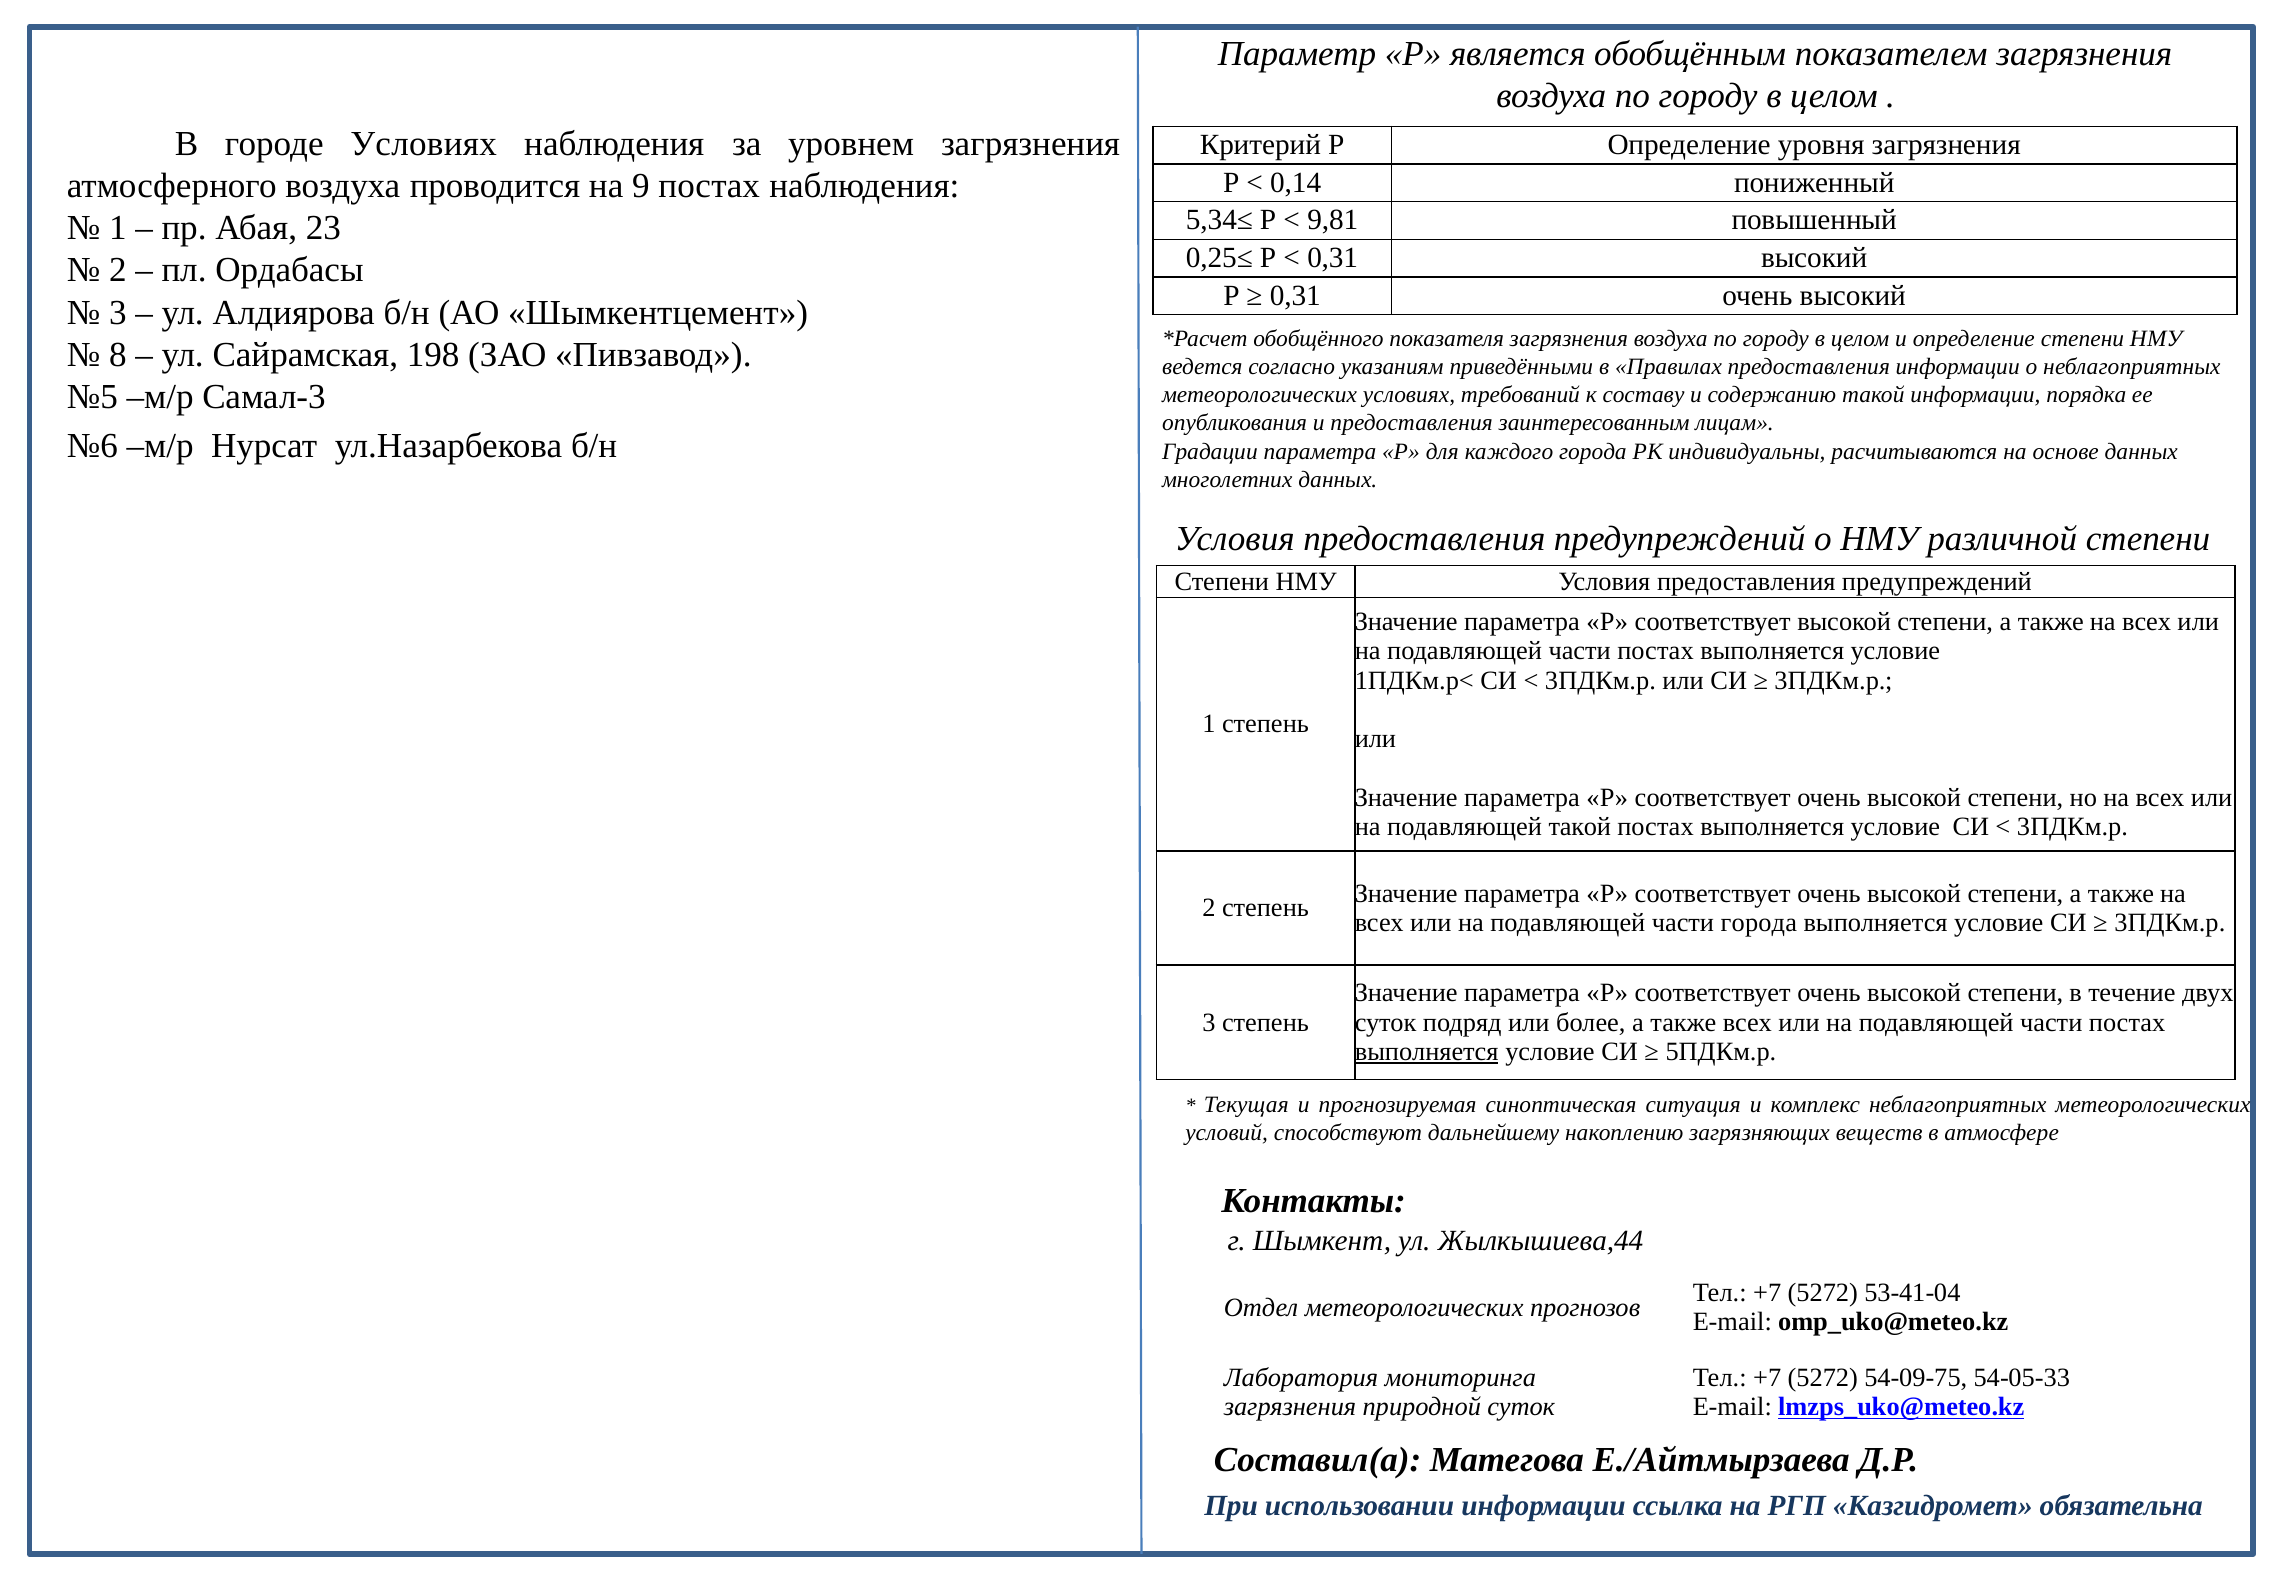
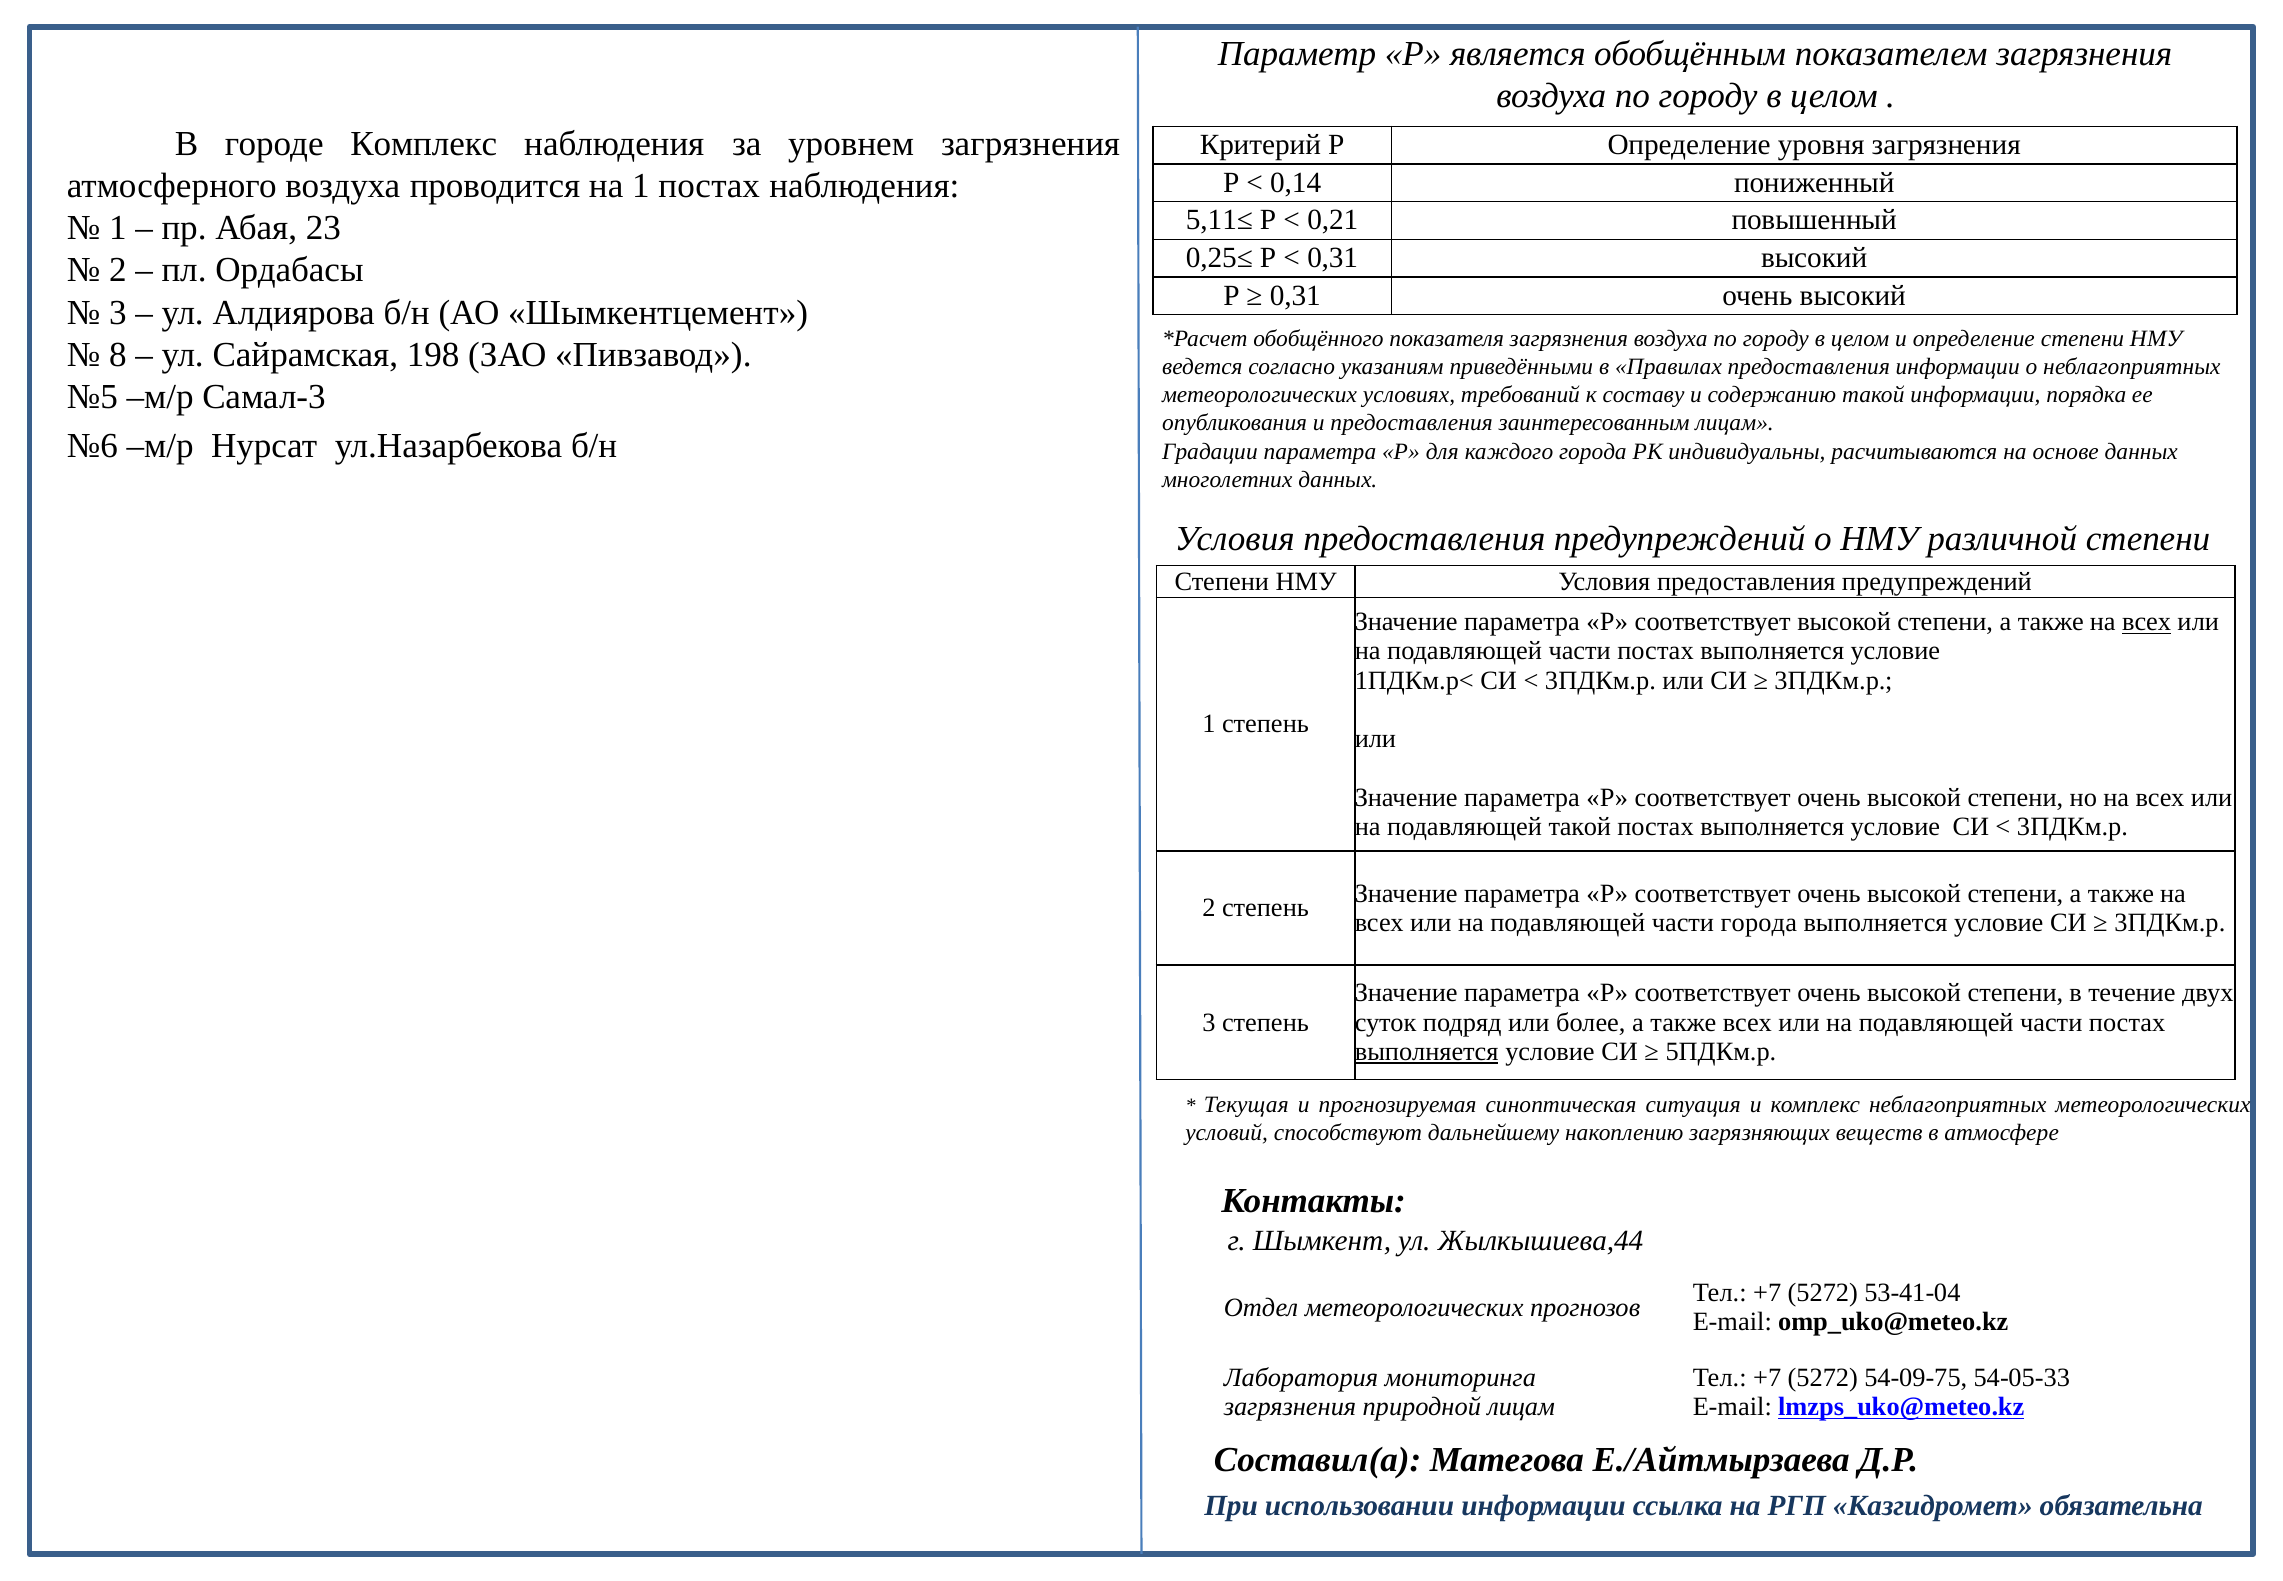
городе Условиях: Условиях -> Комплекс (424, 144)
на 9: 9 -> 1 (641, 186)
5,34≤: 5,34≤ -> 5,11≤ (1219, 220)
9,81: 9,81 -> 0,21 (1333, 220)
всех underline: none -> present (2147, 622)
природной суток: суток -> лицам (1521, 1406)
